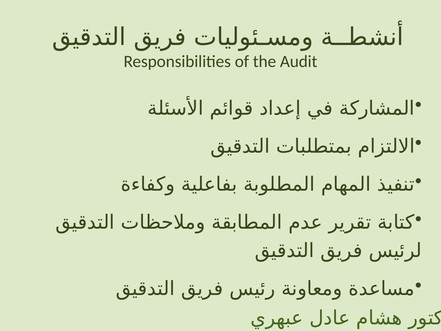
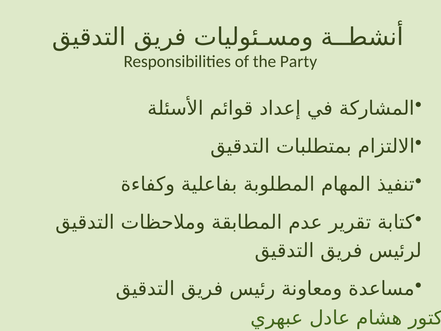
Audit: Audit -> Party (299, 61)
